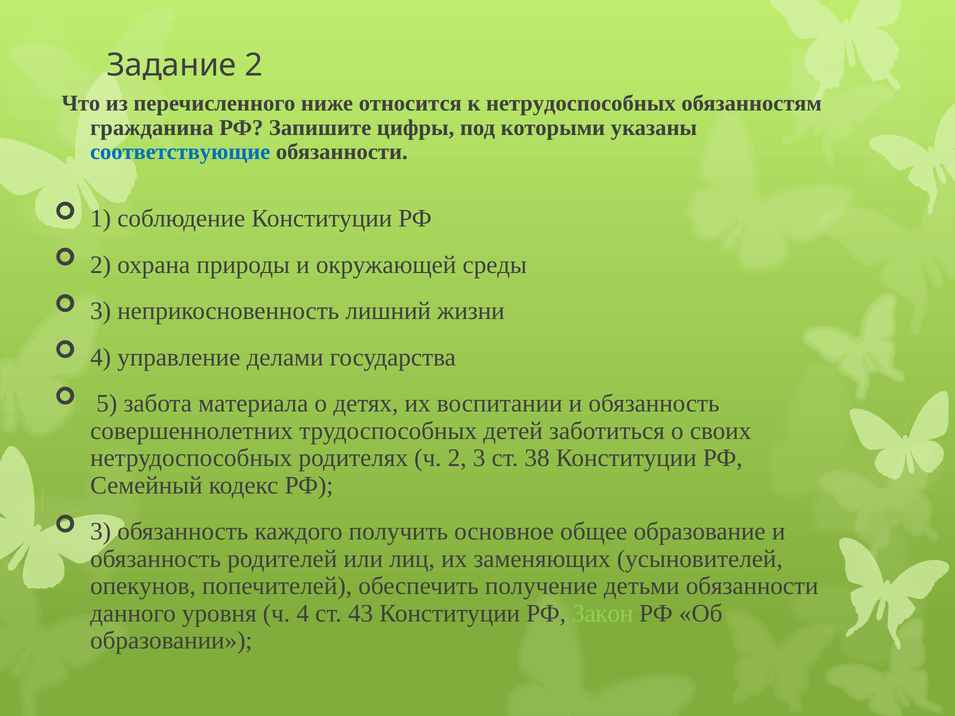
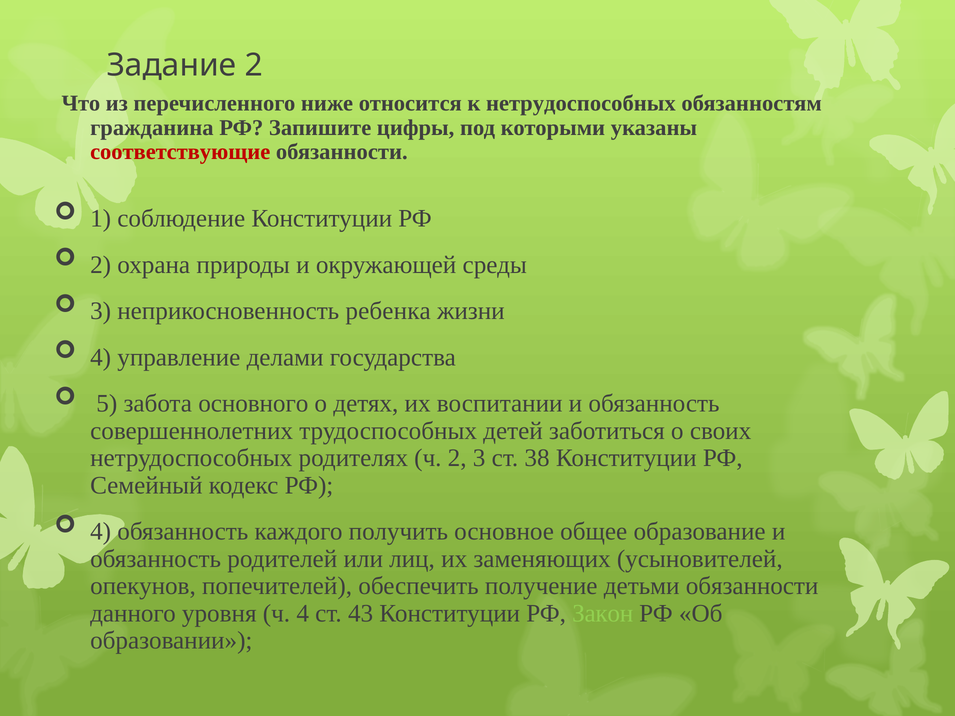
соответствующие colour: blue -> red (180, 152)
лишний: лишний -> ребенка (388, 311)
материала: материала -> основного (253, 404)
3: 3 -> 4 (101, 532)
